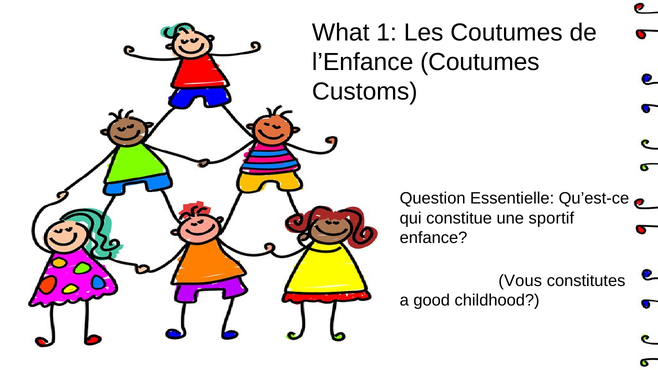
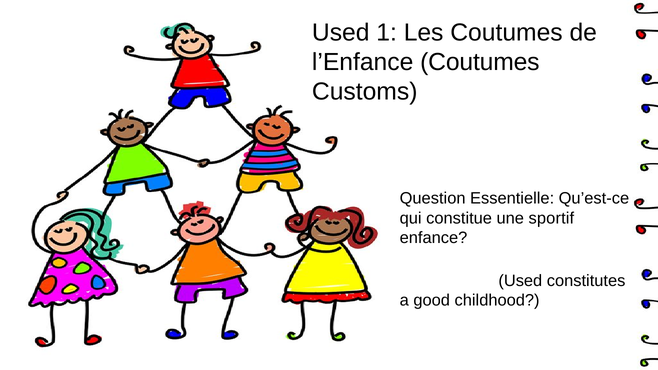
What: What -> Used (341, 32)
Vous: Vous -> Used (520, 281)
